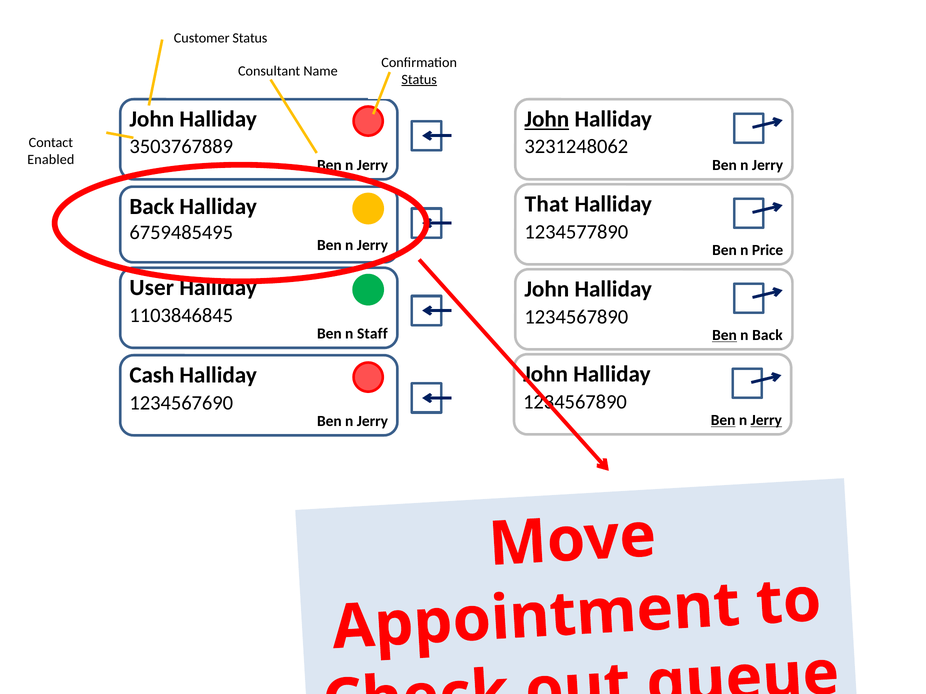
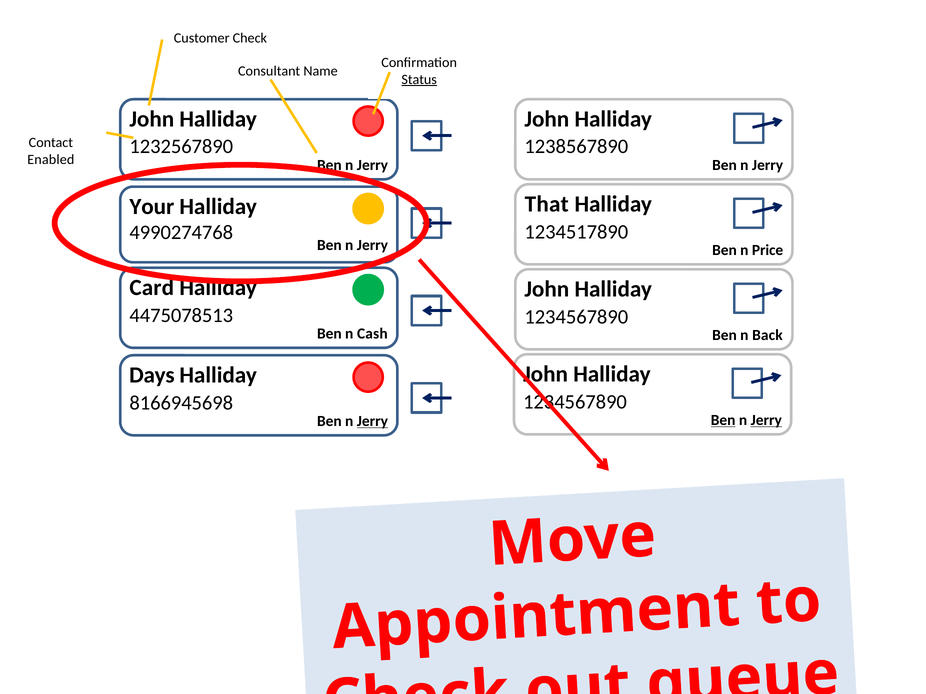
Customer Status: Status -> Check (250, 38)
John underline: present -> none (547, 119)
3503767889: 3503767889 -> 1232567890 (181, 147)
3231248062: 3231248062 -> 1238567890 (576, 147)
Back: Back -> Your (152, 207)
1234577890: 1234577890 -> 1234517890 (576, 232)
6759485495: 6759485495 -> 4990274768 (181, 233)
User: User -> Card (152, 288)
1103846845: 1103846845 -> 4475078513 (181, 315)
Staff: Staff -> Cash (372, 334)
Ben underline: present -> none (724, 335)
Cash: Cash -> Days (152, 376)
1234567690: 1234567690 -> 8166945698 (181, 403)
Jerry underline: none -> present (372, 421)
